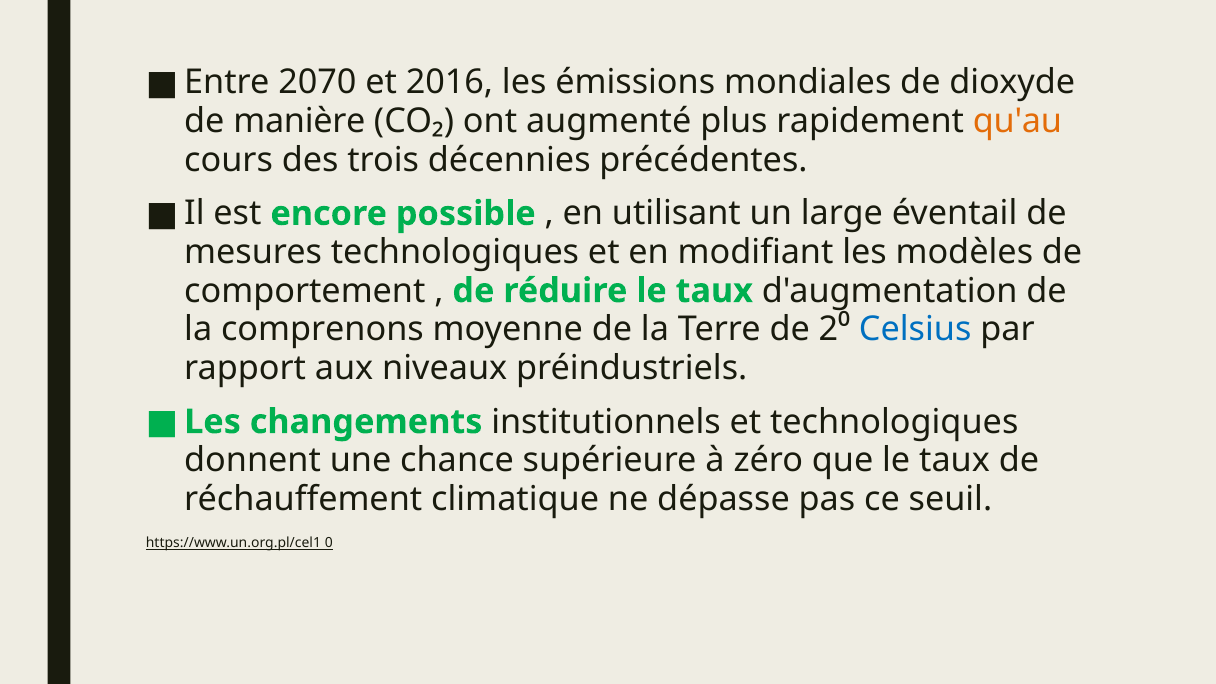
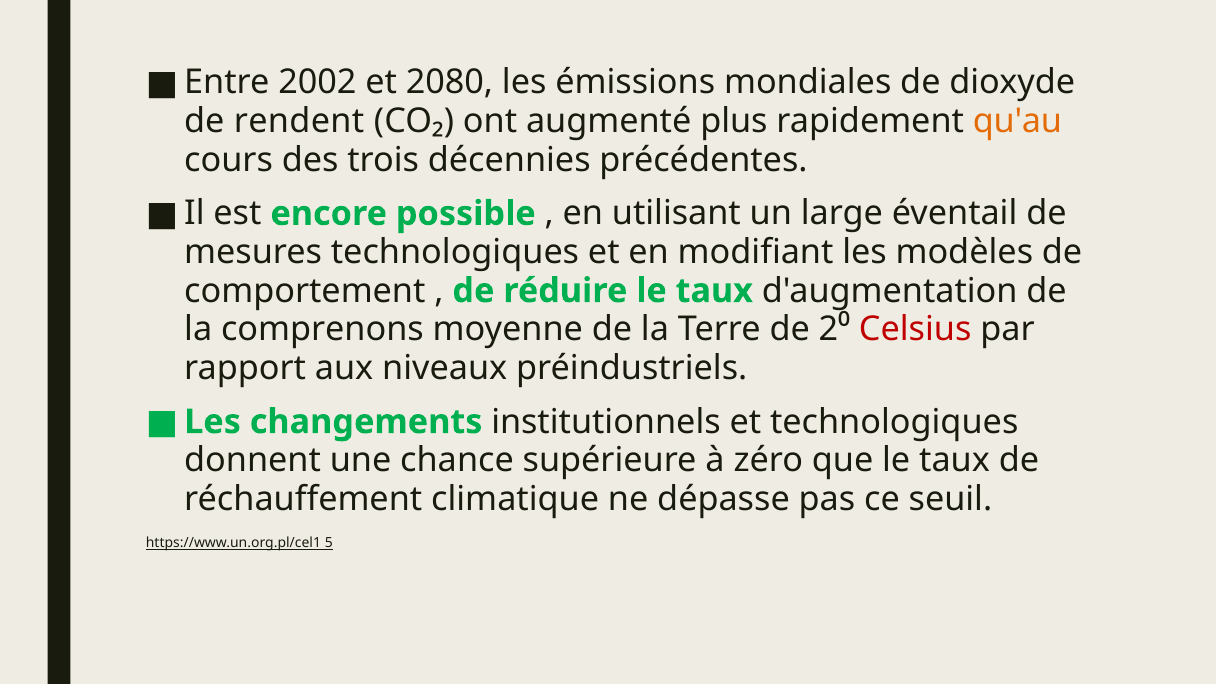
2070: 2070 -> 2002 (317, 83)
2016: 2016 -> 2080 (449, 83)
manière: manière -> rendent (299, 121)
Celsius colour: blue -> red (915, 329)
0: 0 -> 5 (329, 543)
